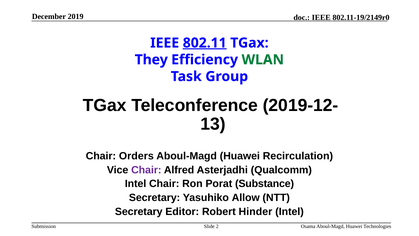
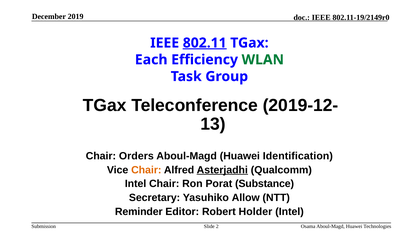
They: They -> Each (151, 60)
Recirculation: Recirculation -> Identification (298, 156)
Chair colour: purple -> orange (146, 170)
Asterjadhi underline: none -> present (222, 170)
Secretary: Secretary -> Reminder (139, 211)
Hinder: Hinder -> Holder (255, 211)
